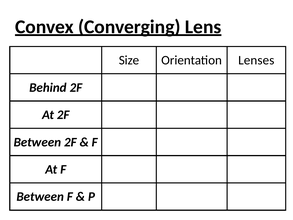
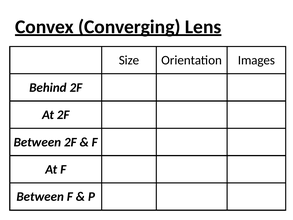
Lenses: Lenses -> Images (256, 60)
